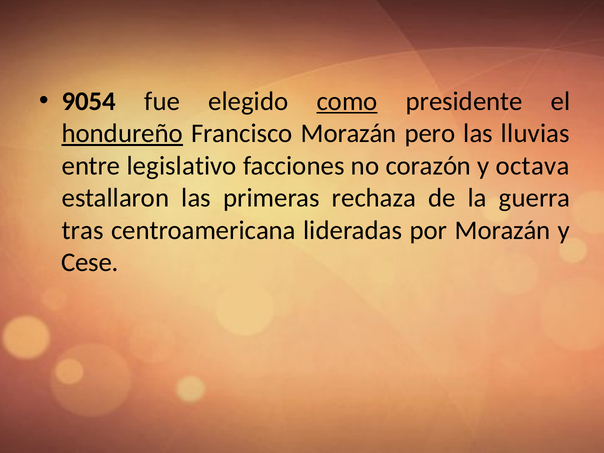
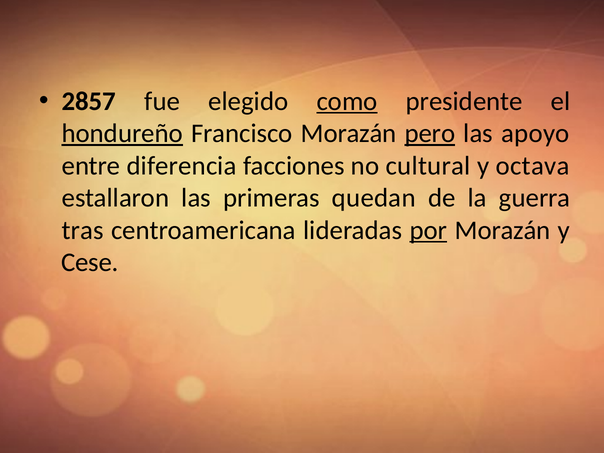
9054: 9054 -> 2857 (89, 101)
pero underline: none -> present (430, 133)
lluvias: lluvias -> apoyo (535, 133)
legislativo: legislativo -> diferencia (182, 166)
corazón: corazón -> cultural (428, 166)
rechaza: rechaza -> quedan (374, 198)
por underline: none -> present (428, 230)
